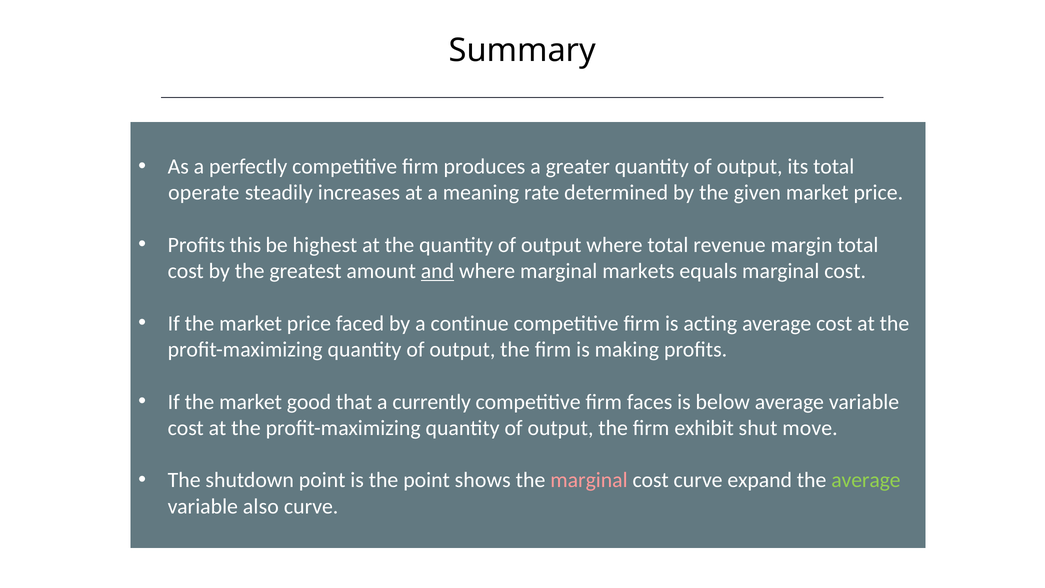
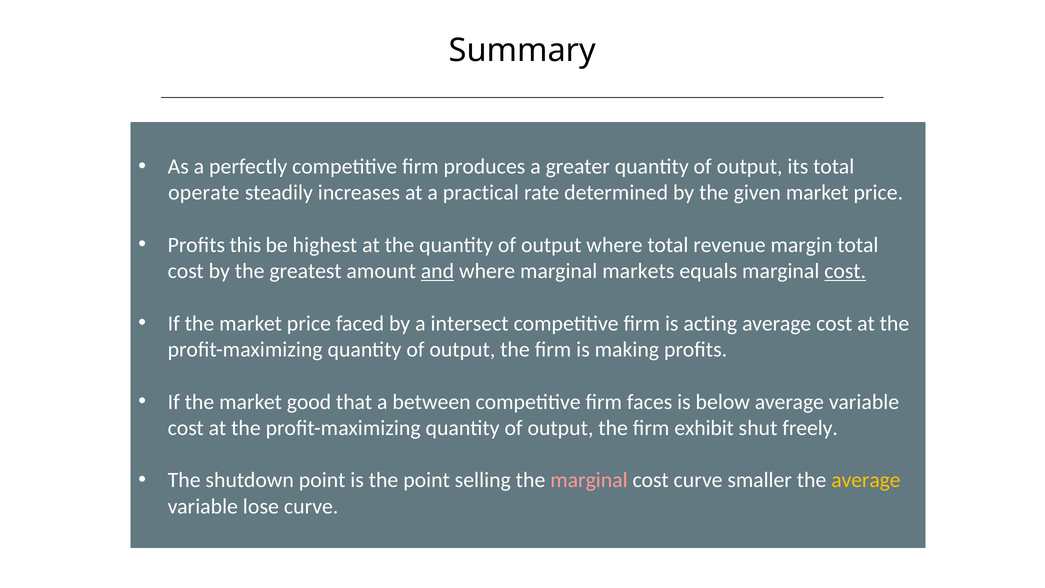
meaning: meaning -> practical (481, 193)
cost underline: none -> present (845, 271)
continue: continue -> intersect (470, 323)
currently: currently -> between (432, 402)
move: move -> freely (810, 428)
shows: shows -> selling (483, 480)
expand: expand -> smaller (760, 480)
average colour: light green -> yellow (866, 480)
also: also -> lose (261, 506)
